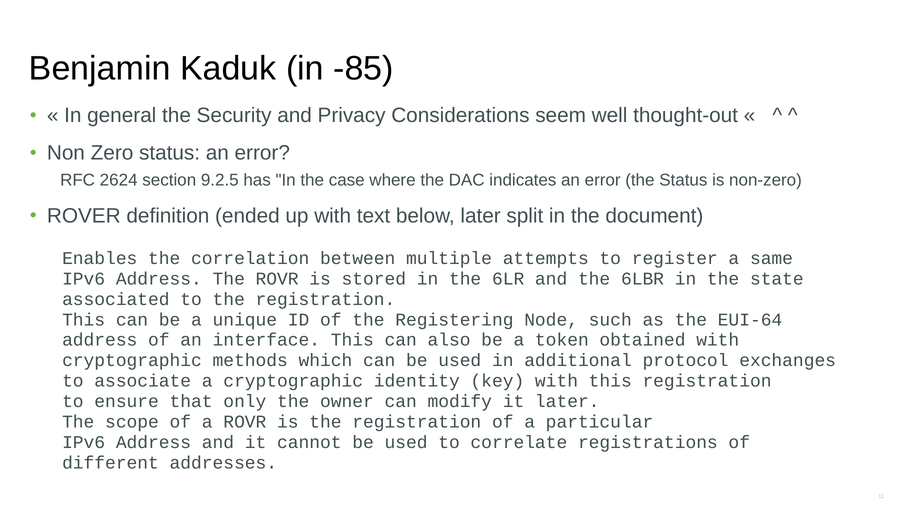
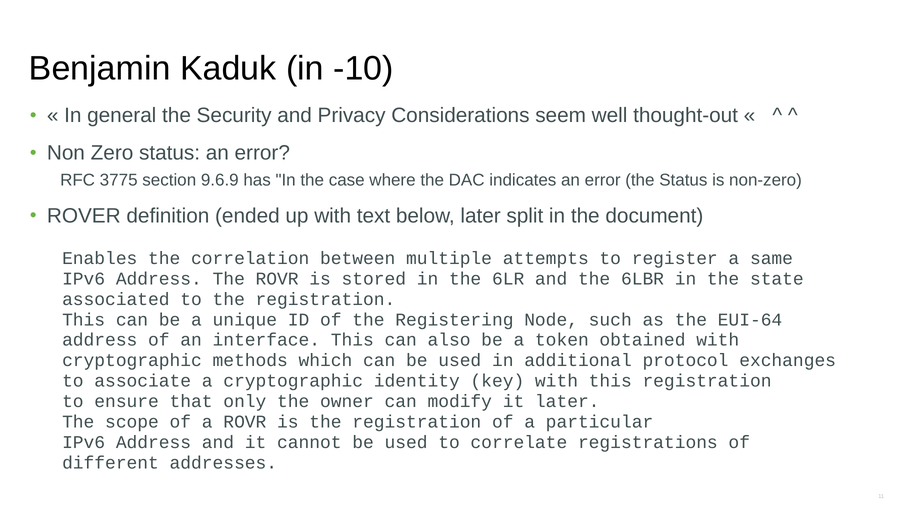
-85: -85 -> -10 (363, 69)
2624: 2624 -> 3775 (119, 180)
9.2.5: 9.2.5 -> 9.6.9 (220, 180)
